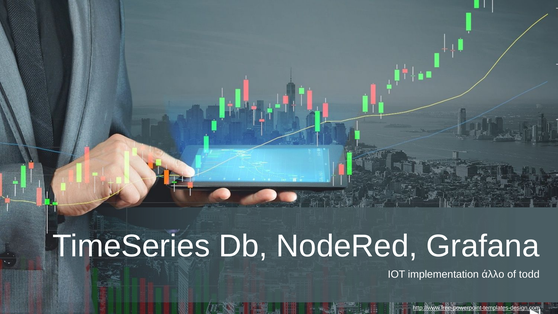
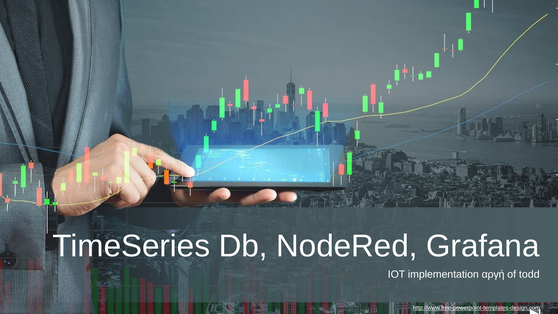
άλλο: άλλο -> αργή (493, 274)
